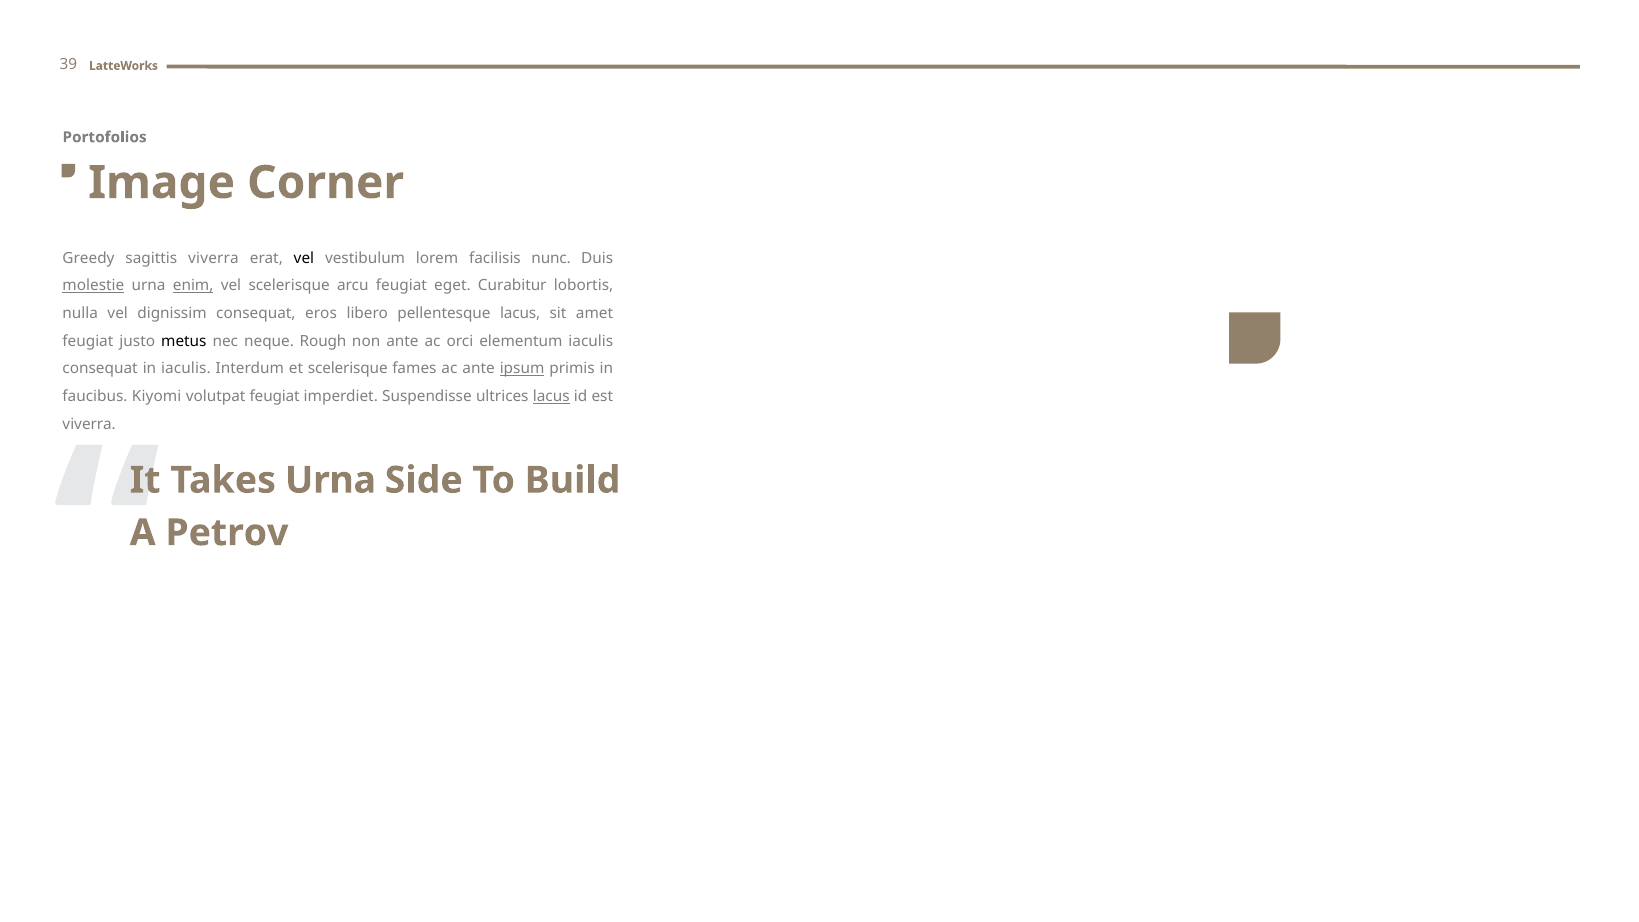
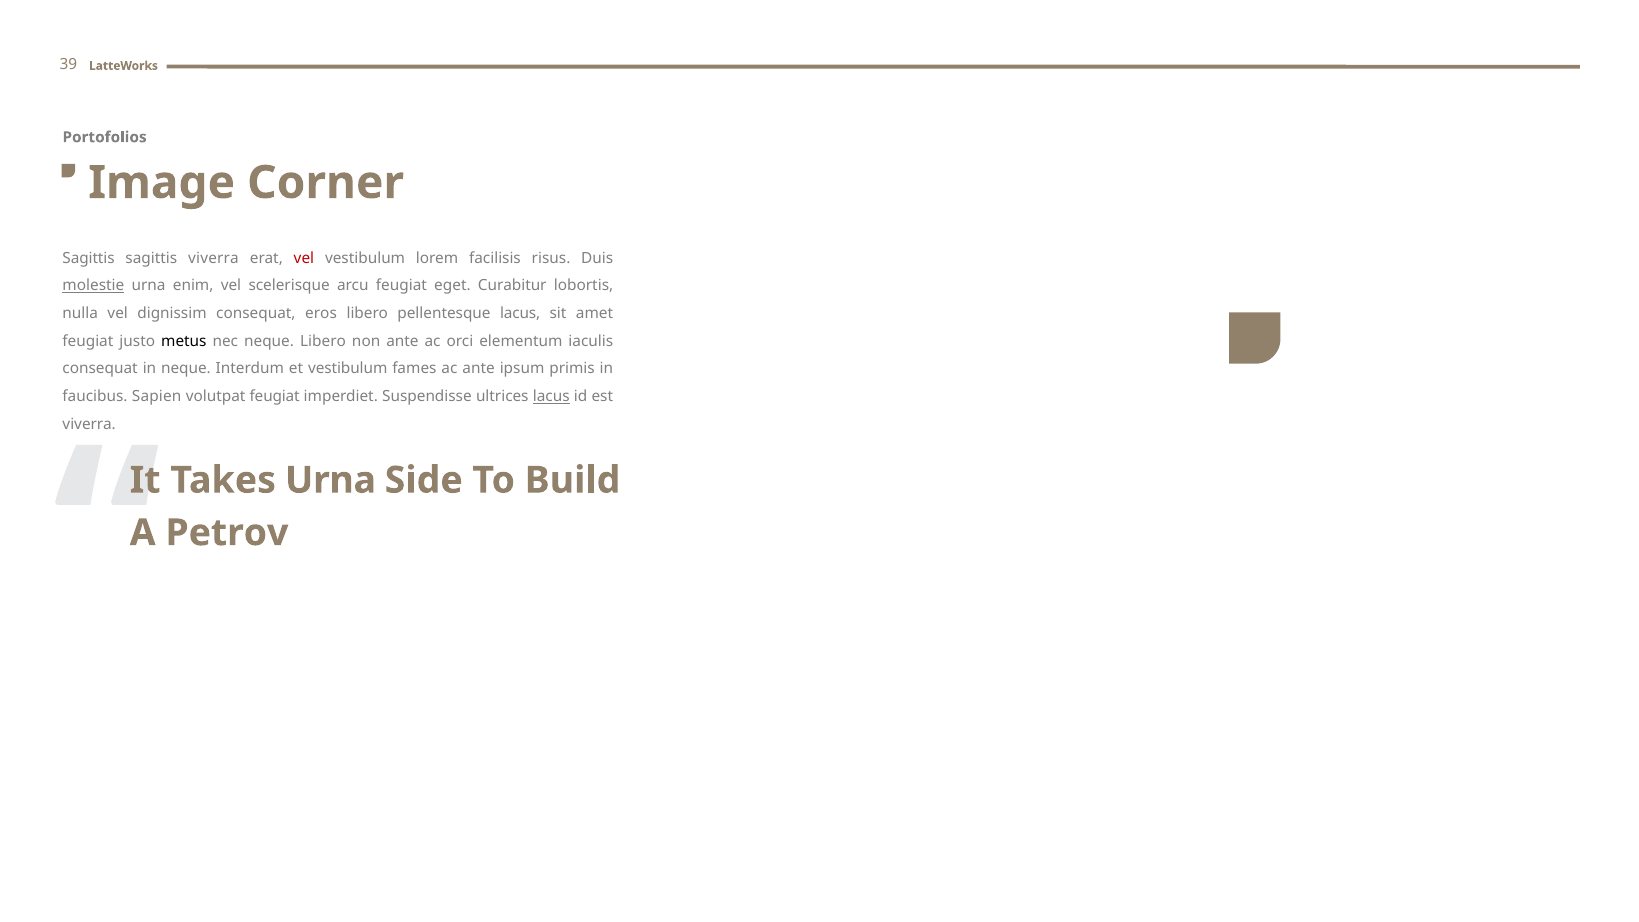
Greedy: Greedy -> Sagittis (89, 258)
vel colour: black -> red (304, 258)
nunc: nunc -> risus (551, 258)
enim underline: present -> none (193, 286)
neque Rough: Rough -> Libero (323, 341)
in iaculis: iaculis -> neque (186, 369)
et scelerisque: scelerisque -> vestibulum (348, 369)
ipsum underline: present -> none (522, 369)
Kiyomi: Kiyomi -> Sapien (157, 396)
